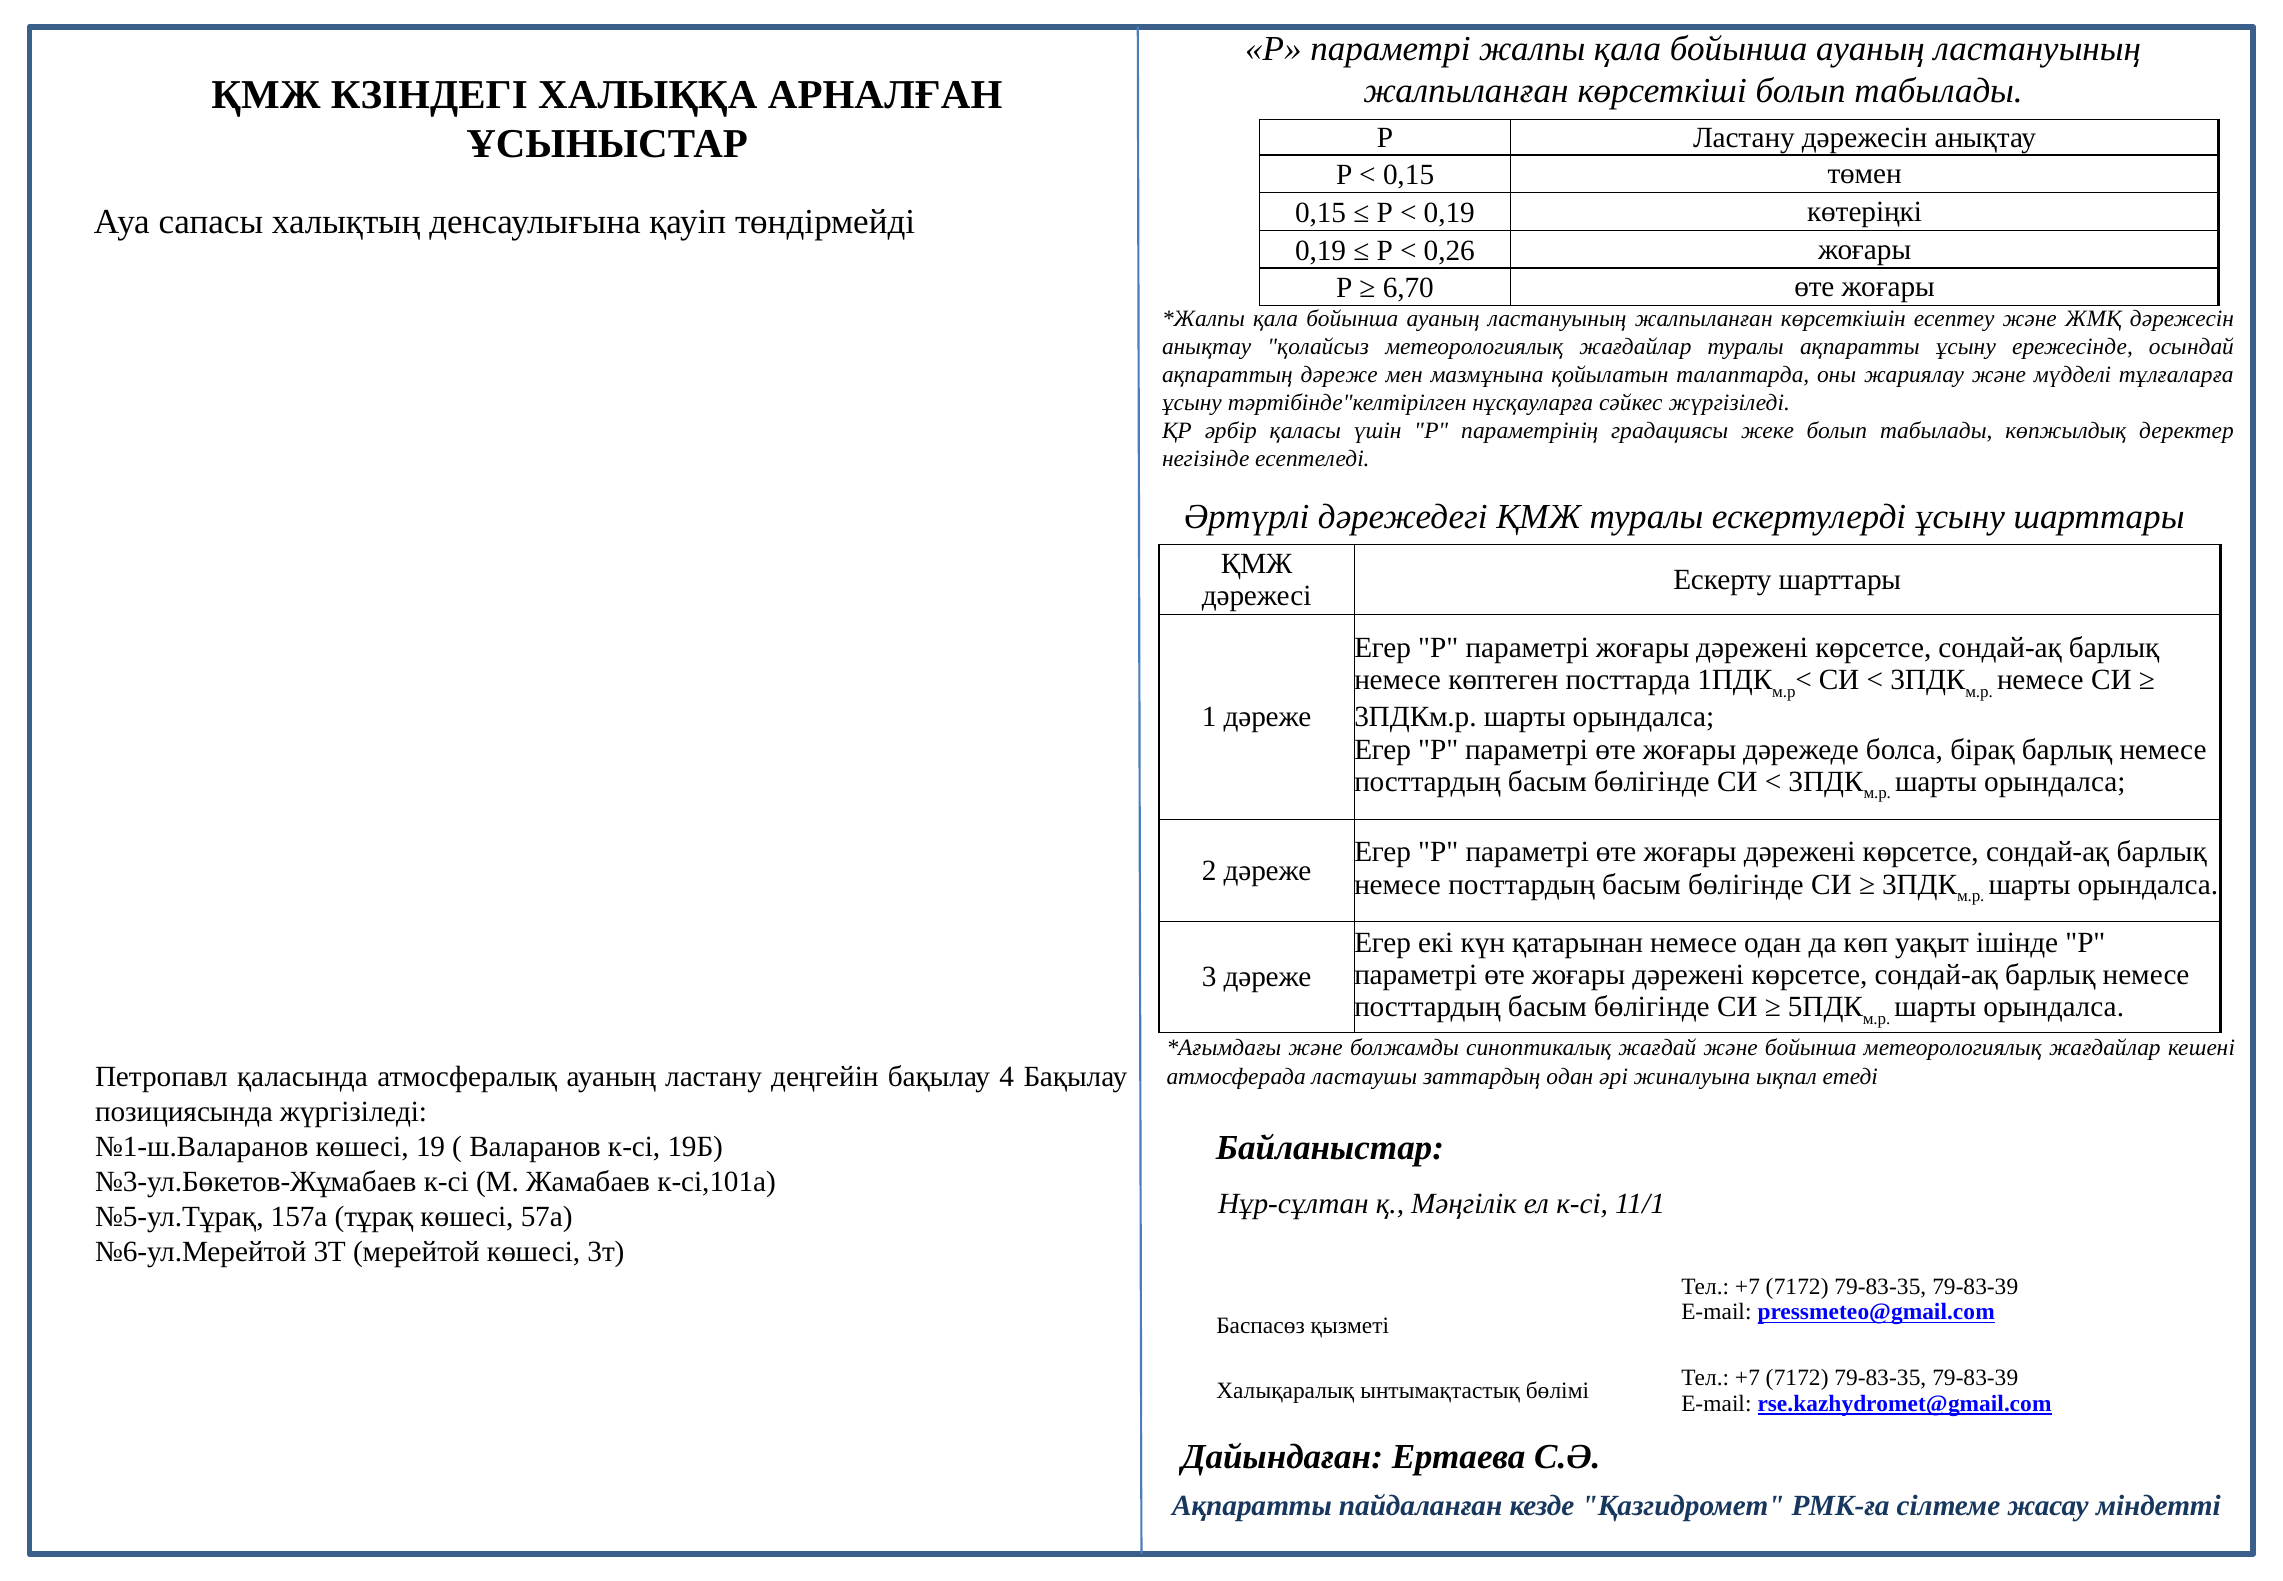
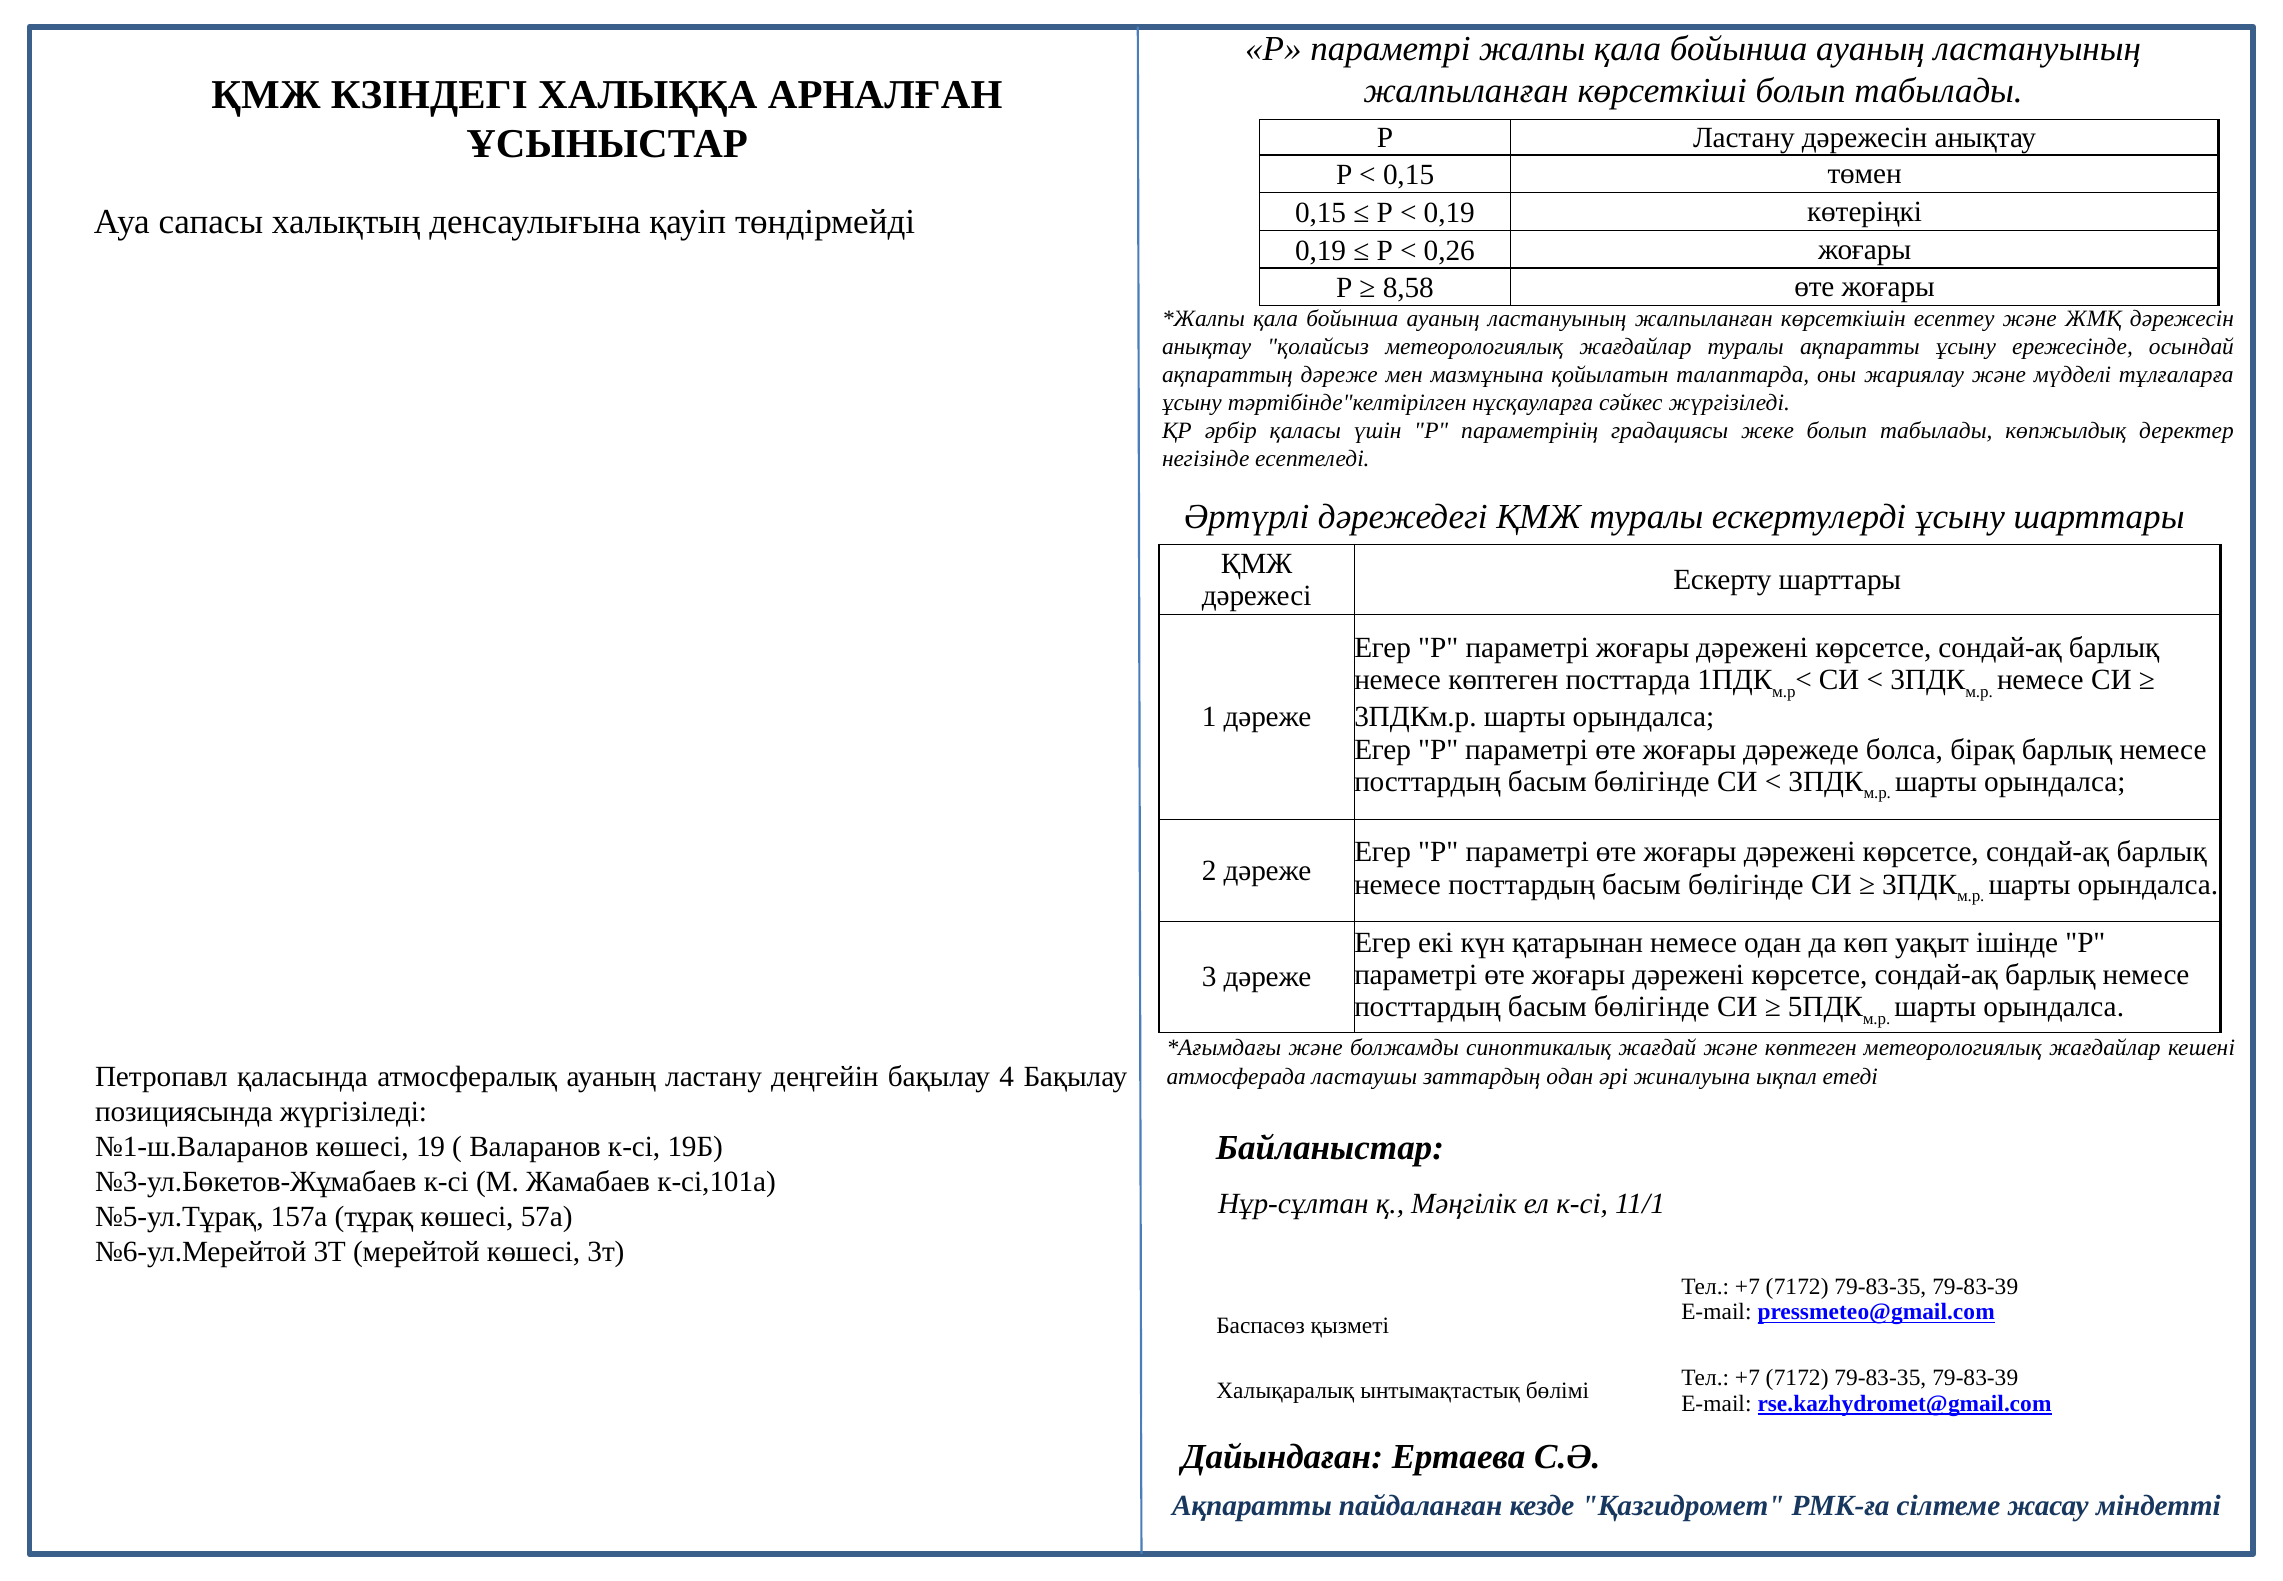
6,70: 6,70 -> 8,58 (1408, 288)
және бойынша: бойынша -> көптеген (1811, 1048)
